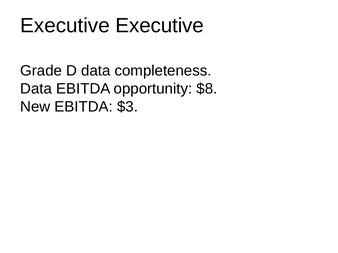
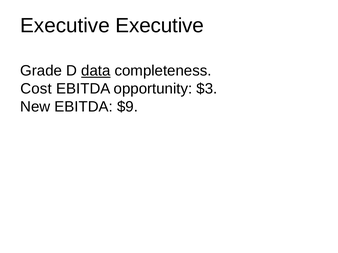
data underline: none -> present (96, 71)
Data: Data -> Cost (36, 89)
$8: $8 -> $3 (207, 89)
$3: $3 -> $9 (128, 107)
